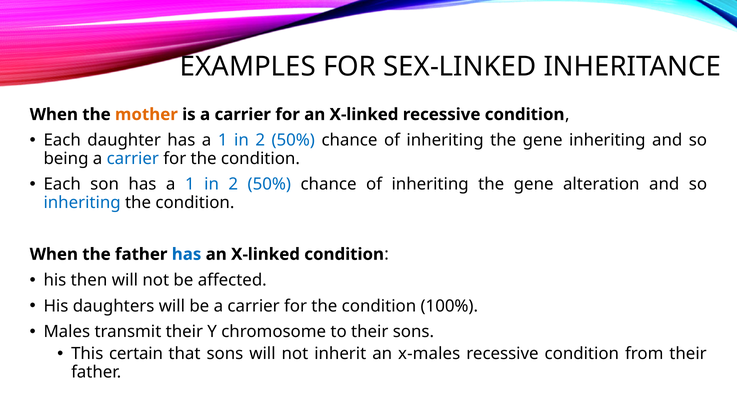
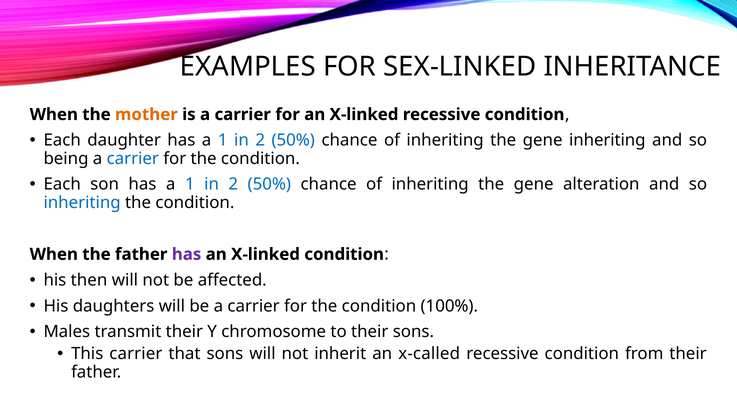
has colour: blue -> purple (187, 255)
This certain: certain -> carrier (136, 354)
x-males: x-males -> x-called (429, 354)
